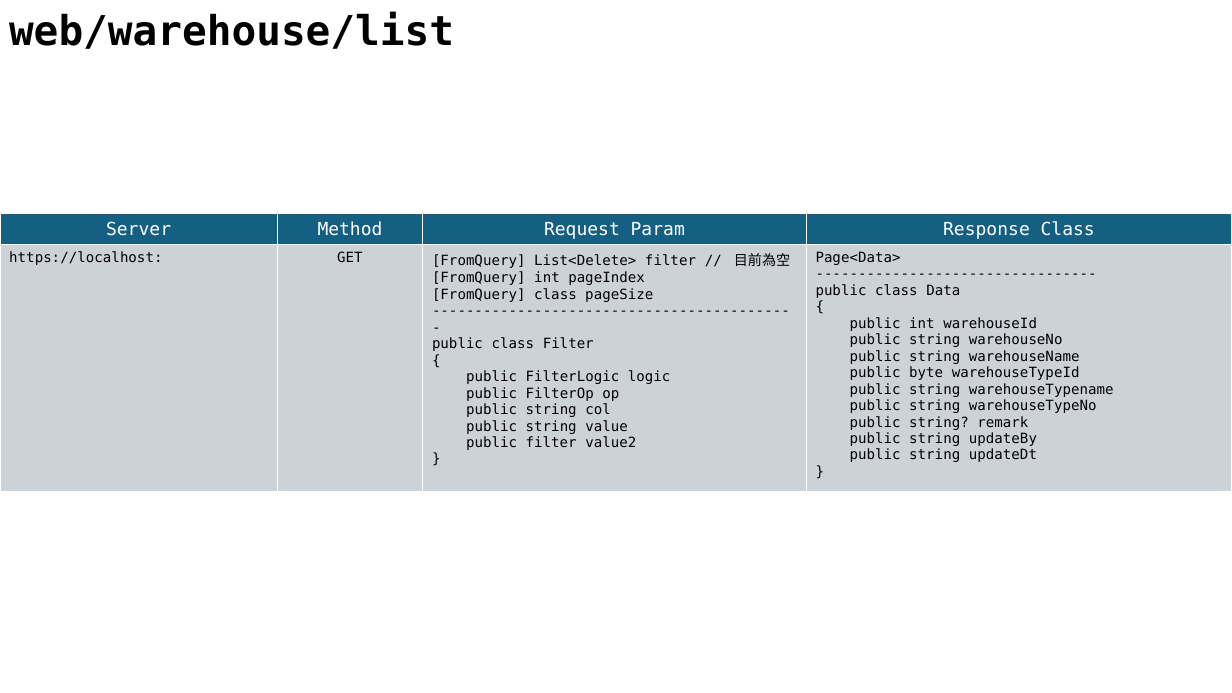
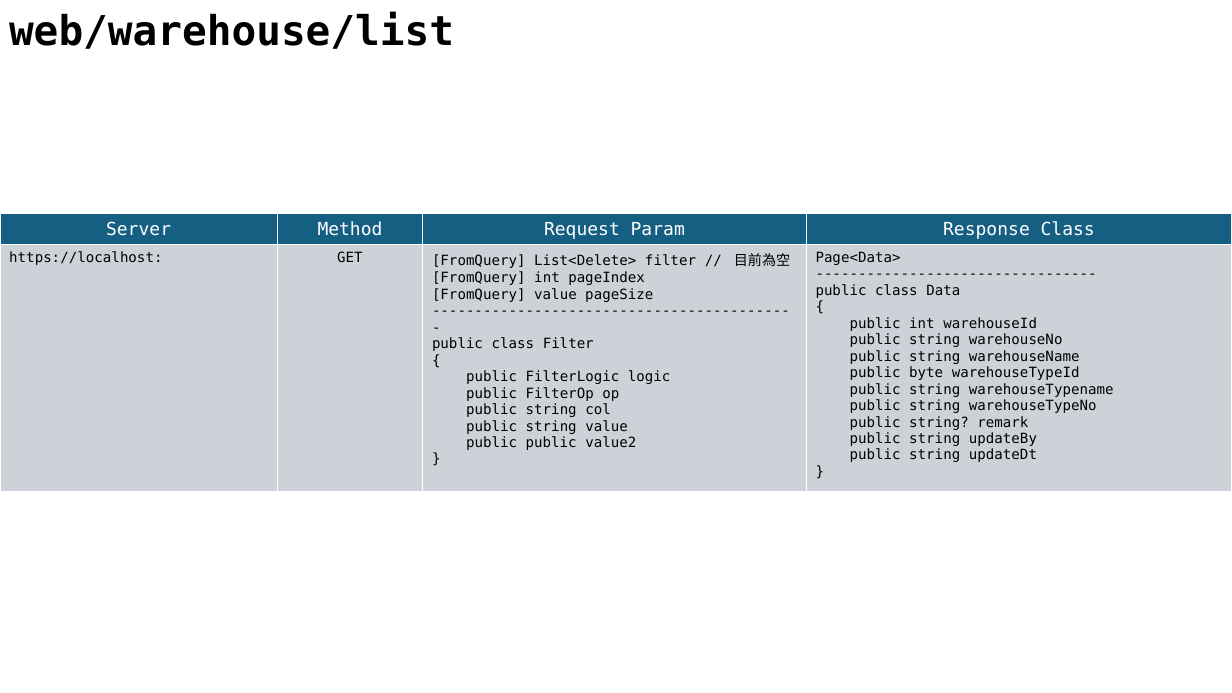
FromQuery class: class -> value (555, 295)
public filter: filter -> public (551, 443)
